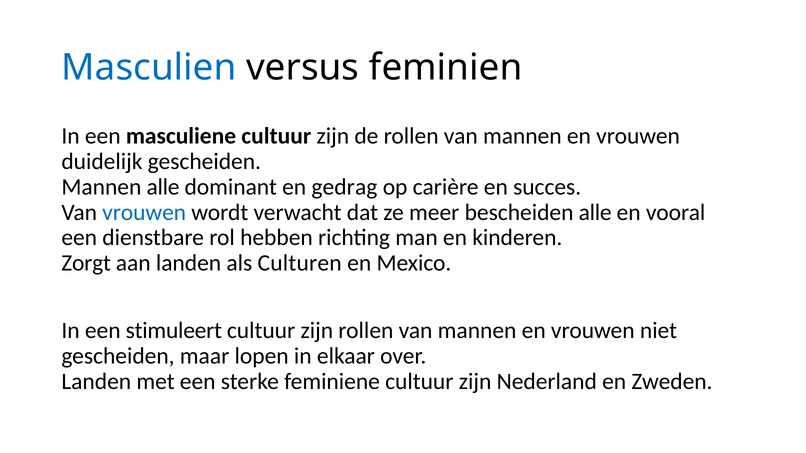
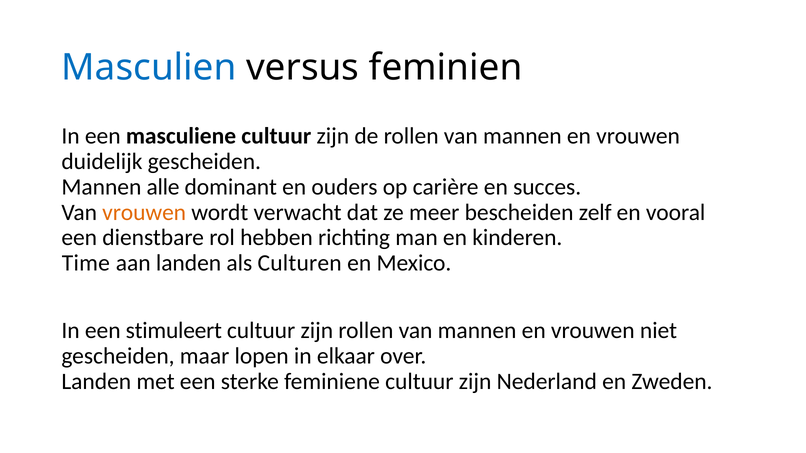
gedrag: gedrag -> ouders (344, 187)
vrouwen colour: blue -> orange (144, 212)
bescheiden alle: alle -> zelf (595, 212)
Zorgt: Zorgt -> Time (86, 263)
